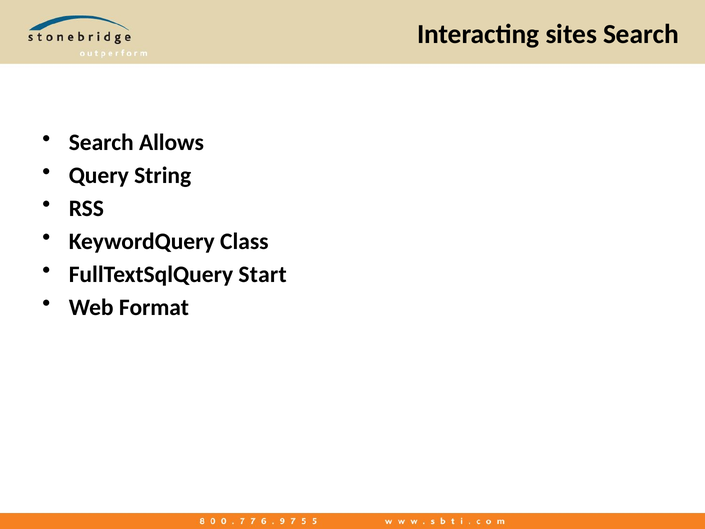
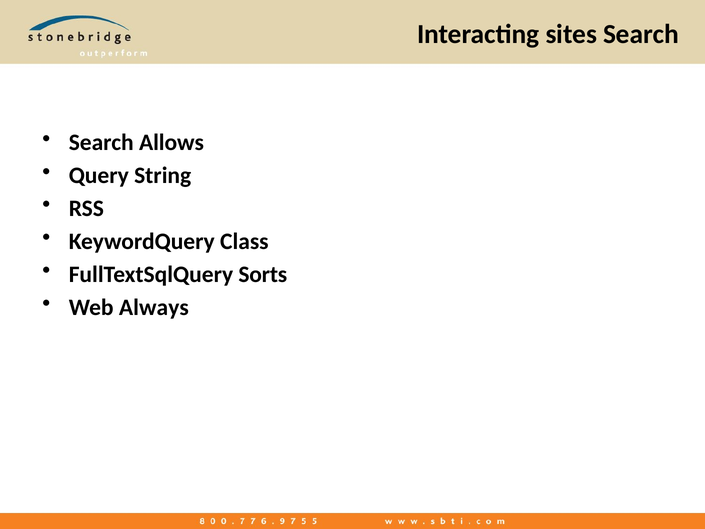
Start: Start -> Sorts (263, 274)
Format: Format -> Always (154, 307)
